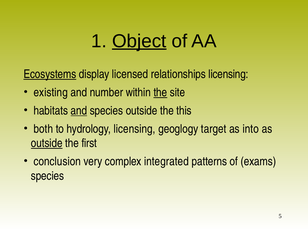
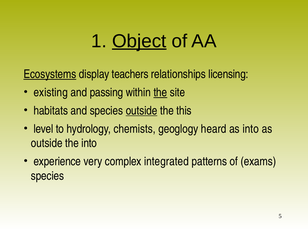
licensed: licensed -> teachers (130, 74)
number: number -> passing (106, 92)
and underline: present -> none (79, 111)
outside underline: none -> present (142, 111)
both: both -> level (43, 129)
hydrology licensing: licensing -> chemists (135, 129)
target: target -> heard (214, 129)
outside underline: present -> none (47, 143)
the first: first -> into (89, 143)
conclusion: conclusion -> experience (57, 161)
